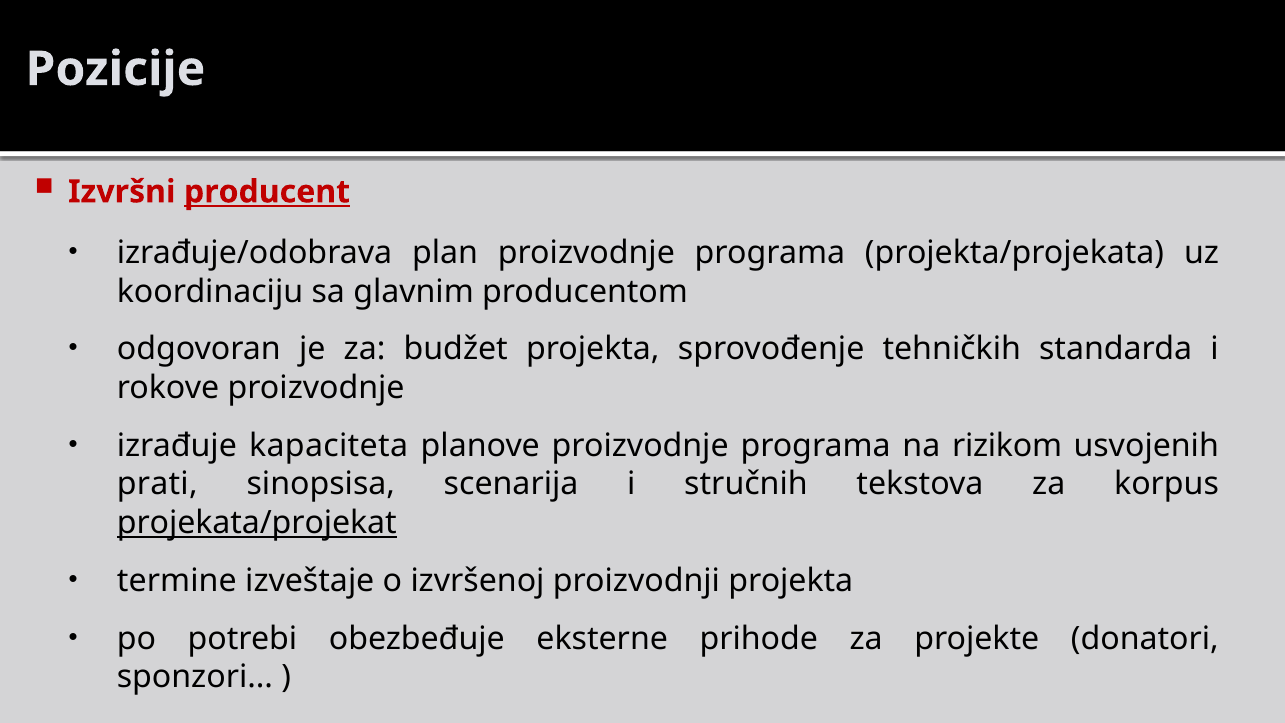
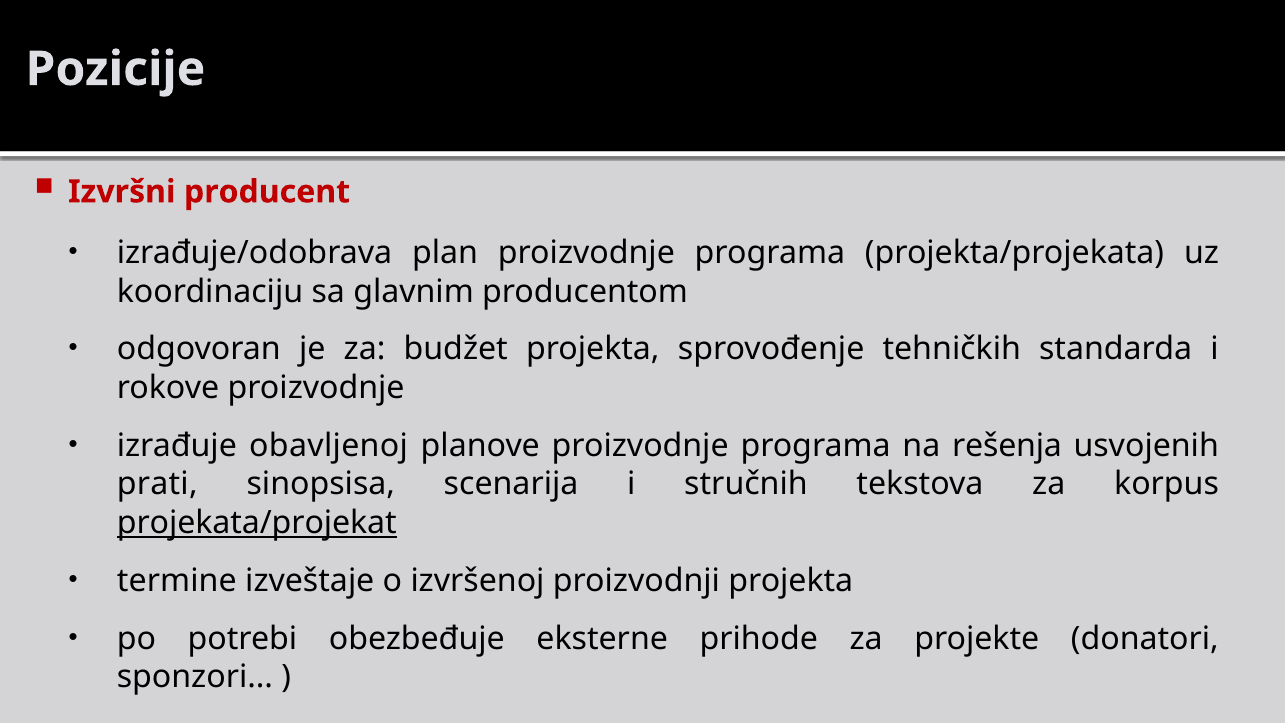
producent underline: present -> none (267, 192)
kapaciteta: kapaciteta -> obavljenoj (329, 446)
rizikom: rizikom -> rešenja (1007, 446)
